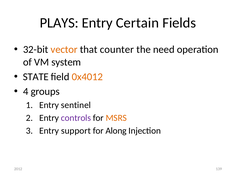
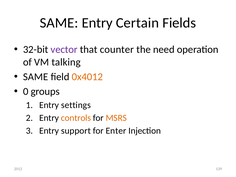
PLAYS: PLAYS -> SAME (59, 23)
vector colour: orange -> purple (64, 50)
system: system -> talking (66, 62)
STATE: STATE -> SAME (36, 77)
4: 4 -> 0 (26, 91)
sentinel: sentinel -> settings (76, 105)
controls colour: purple -> orange (76, 118)
Along: Along -> Enter (116, 131)
